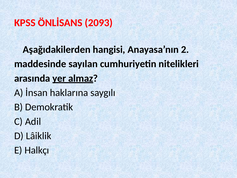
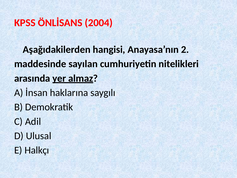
2093: 2093 -> 2004 (99, 23)
Lâiklik: Lâiklik -> Ulusal (39, 136)
